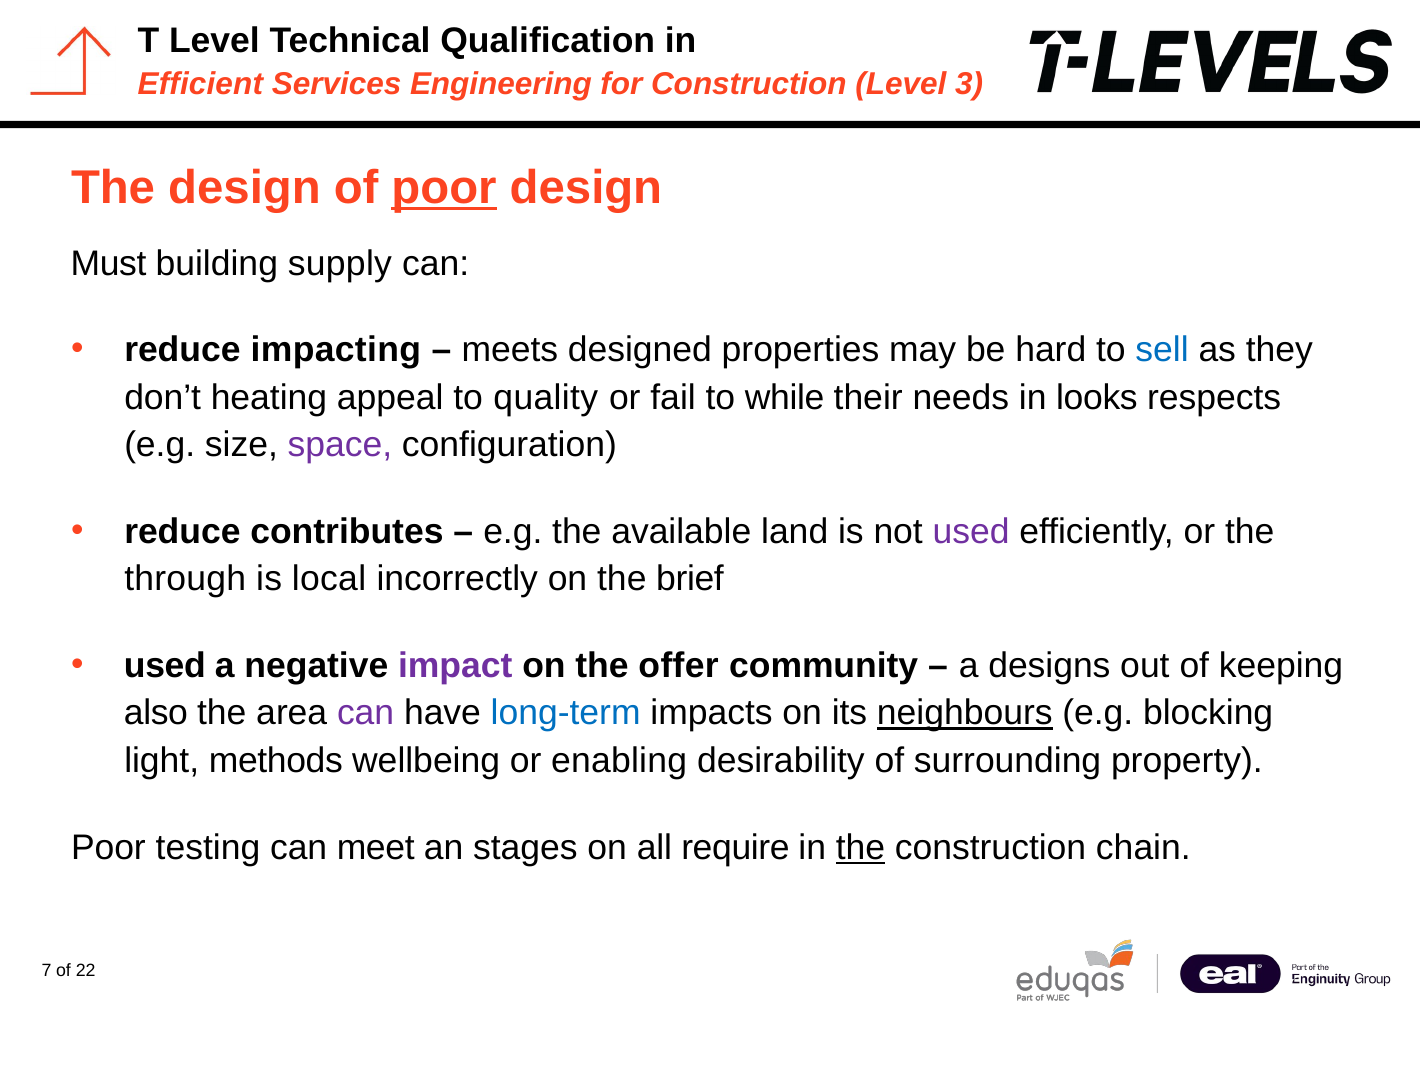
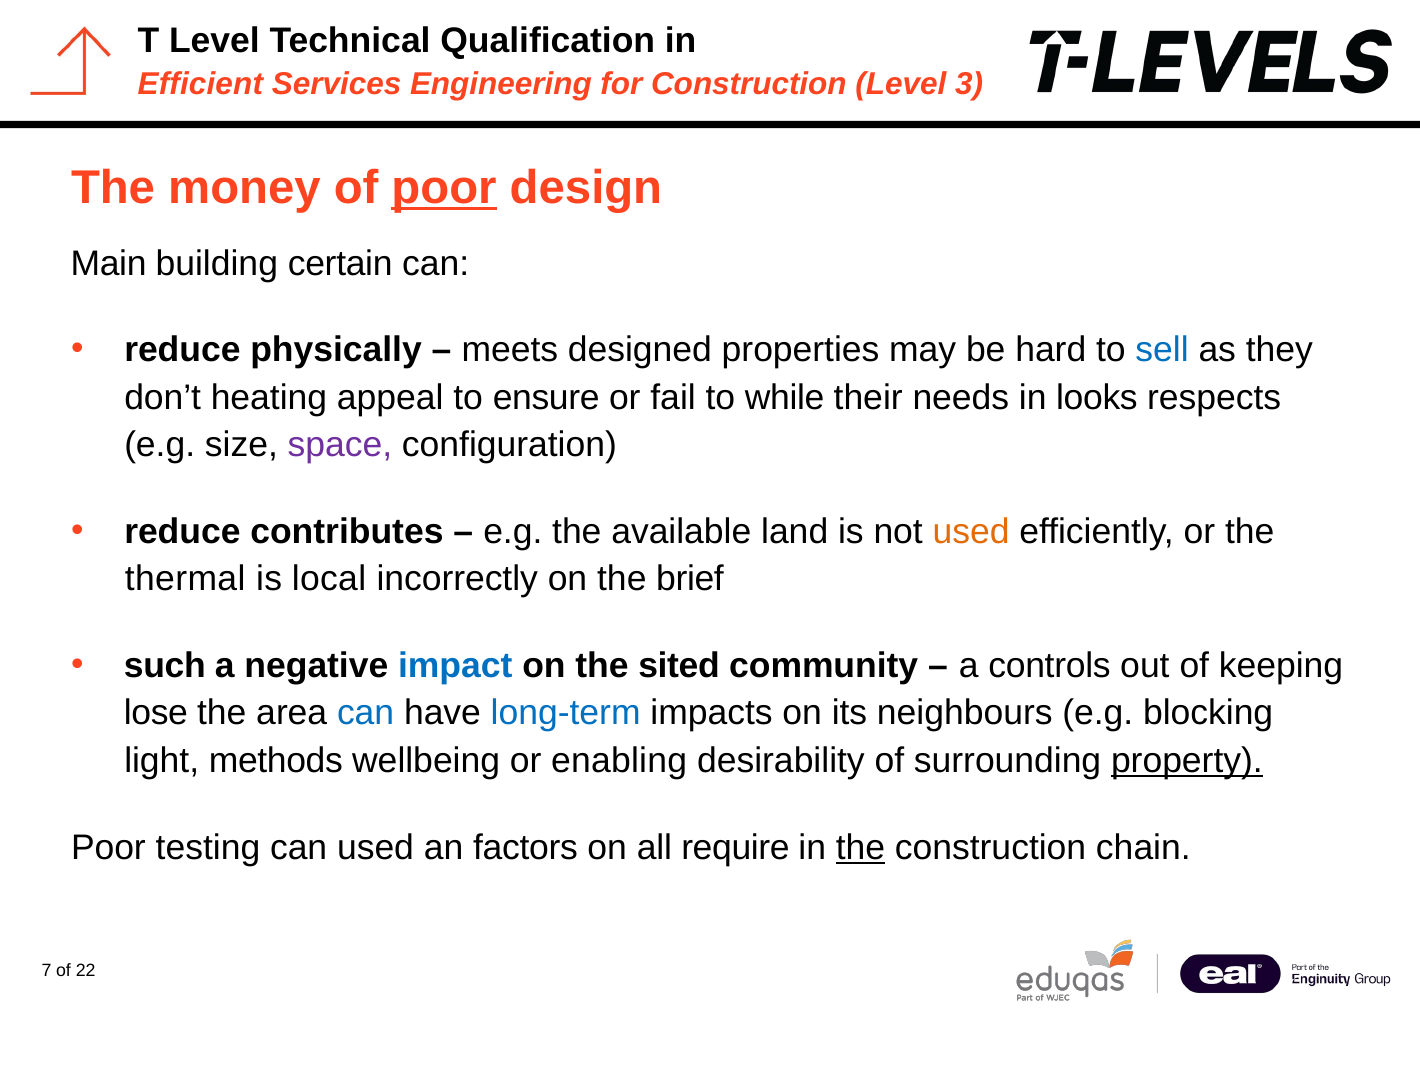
The design: design -> money (244, 188)
Must: Must -> Main (109, 263)
supply: supply -> certain (340, 263)
impacting: impacting -> physically (336, 350)
quality: quality -> ensure (546, 398)
used colour: purple -> orange (971, 532)
through: through -> thermal (185, 579)
used: used -> such (165, 666)
impact colour: purple -> blue (455, 666)
offer: offer -> sited (679, 666)
designs: designs -> controls (1050, 666)
also: also -> lose (156, 713)
can colour: purple -> blue (366, 713)
neighbours underline: present -> none (965, 713)
property underline: none -> present (1187, 761)
can meet: meet -> used (376, 847)
stages: stages -> factors (526, 847)
